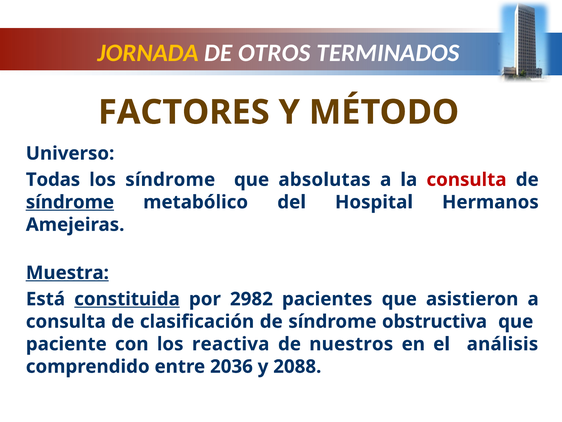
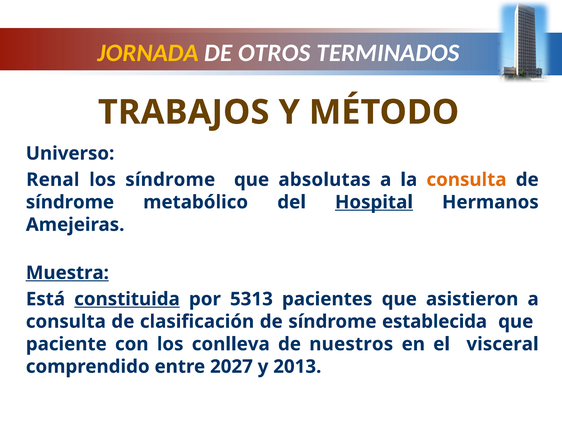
FACTORES: FACTORES -> TRABAJOS (184, 112)
Todas: Todas -> Renal (53, 179)
consulta colour: red -> orange (466, 179)
síndrome underline: present -> none (70, 202)
Hospital underline: none -> present (374, 202)
2982: 2982 -> 5313 (251, 299)
obstructiva: obstructiva -> establecida (435, 321)
reactiva: reactiva -> conlleva (231, 344)
análisis: análisis -> visceral (503, 344)
2036: 2036 -> 2027 (231, 366)
2088: 2088 -> 2013 (297, 366)
